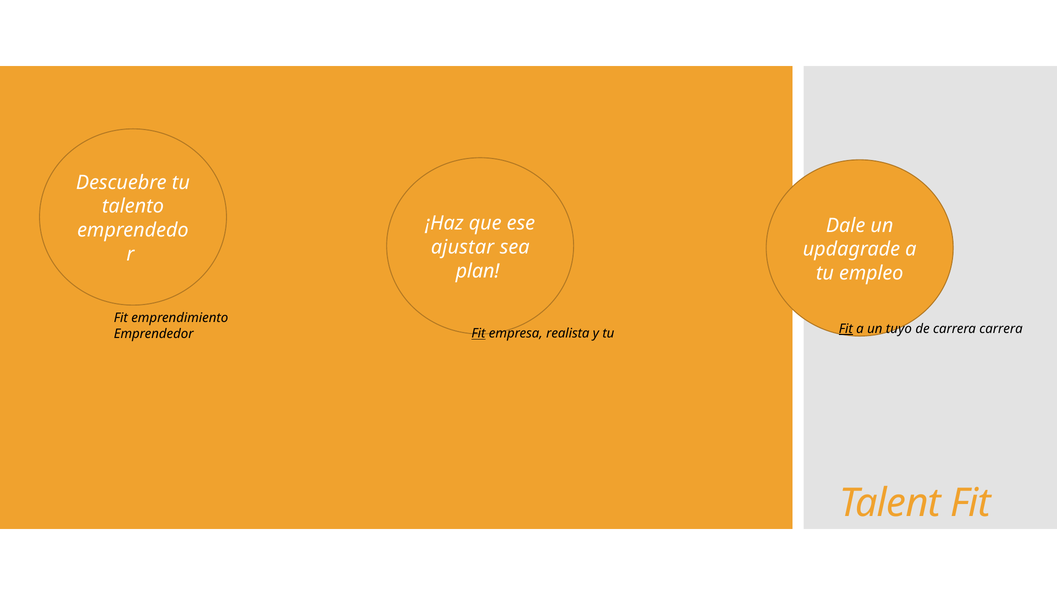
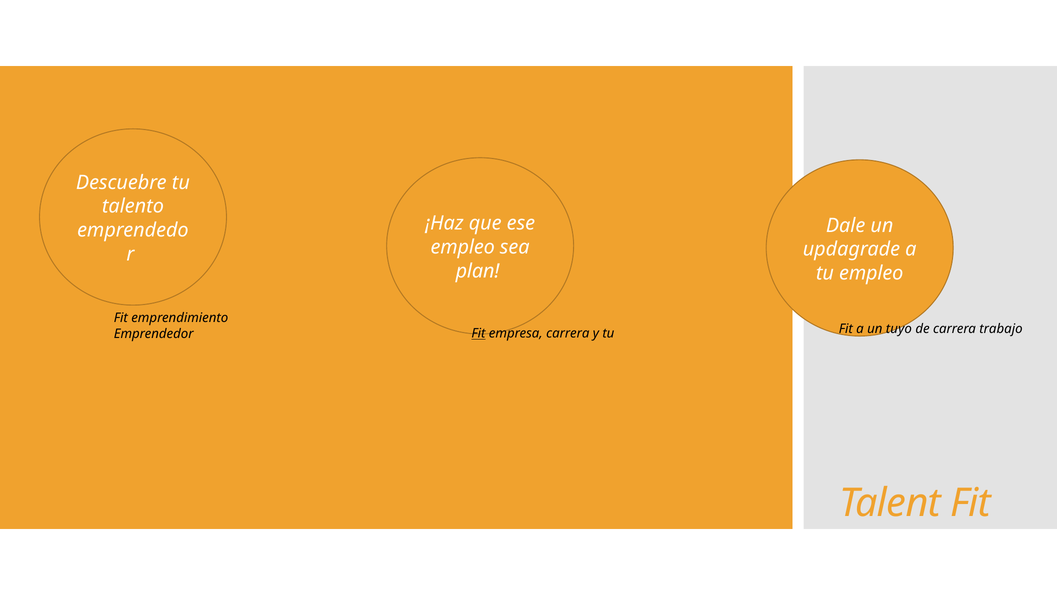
ajustar: ajustar -> empleo (463, 247)
empresa realista: realista -> carrera (568, 333)
Fit underline: present -> none (846, 328)
carrera carrera: carrera -> trabajo (1001, 328)
